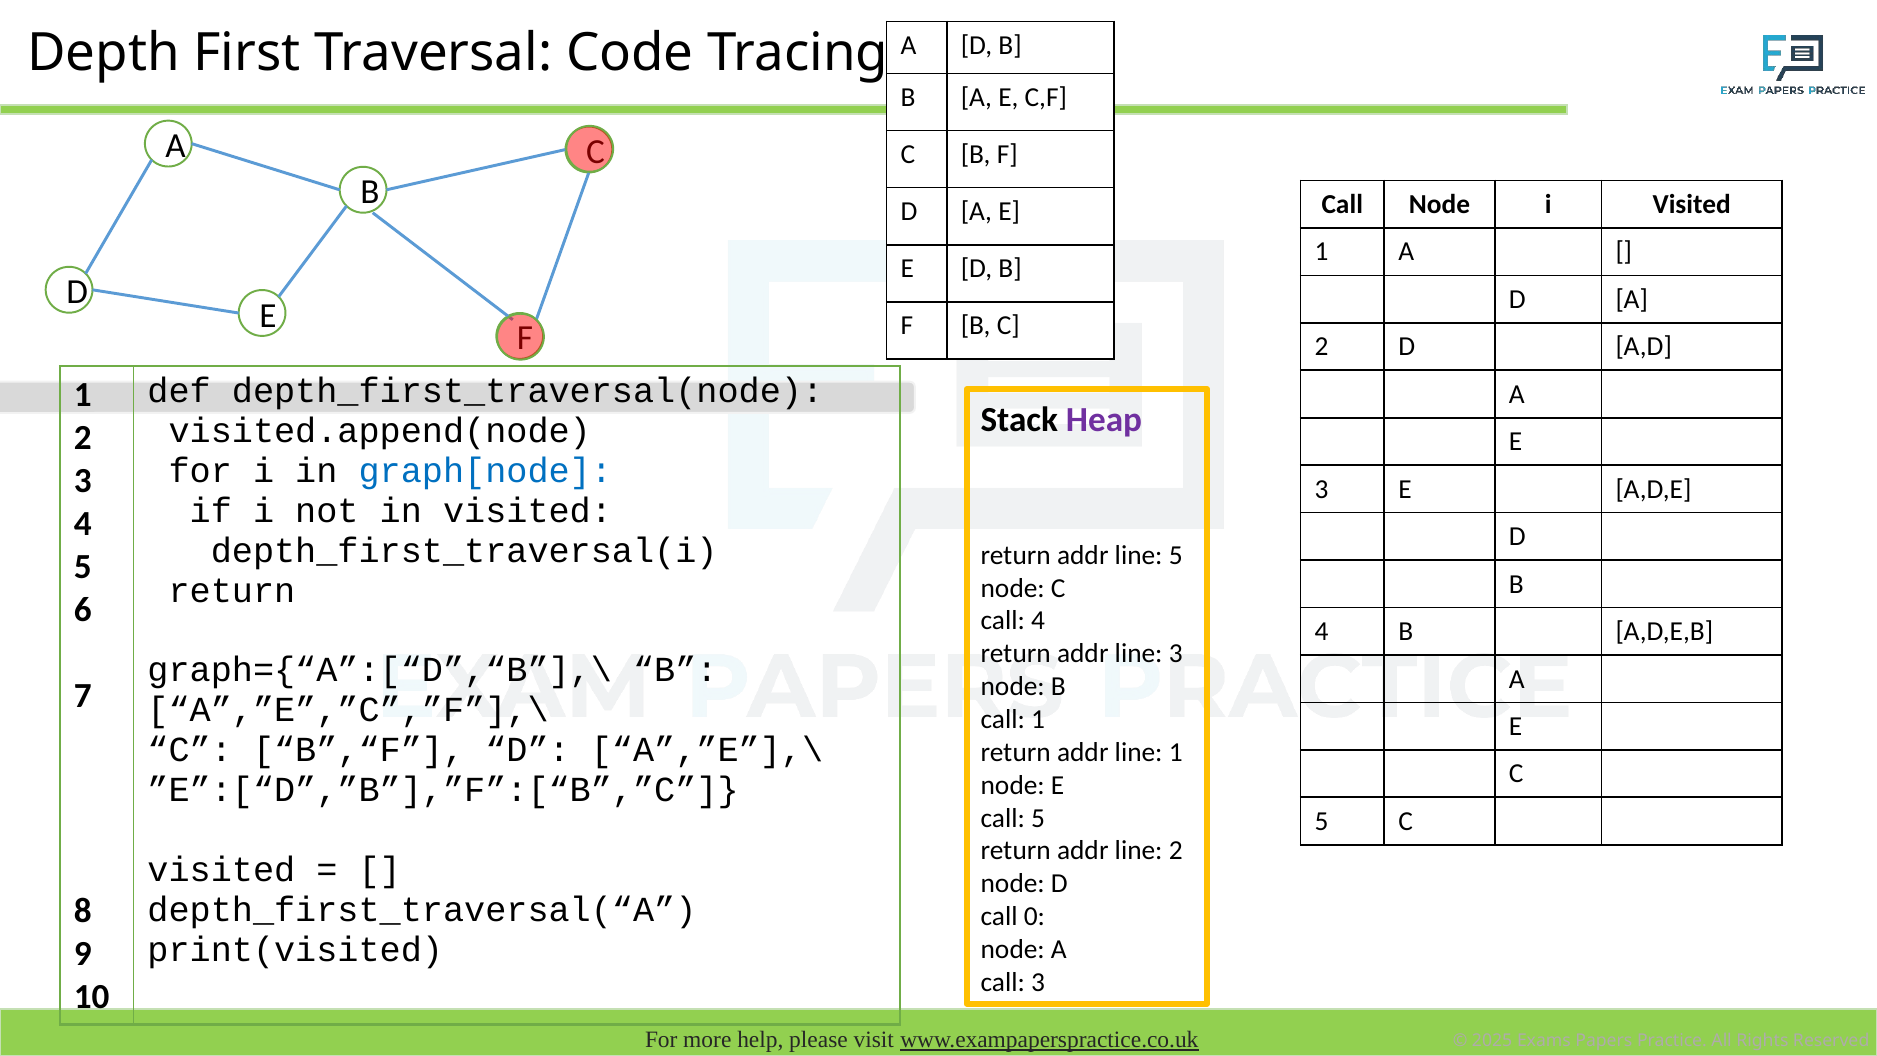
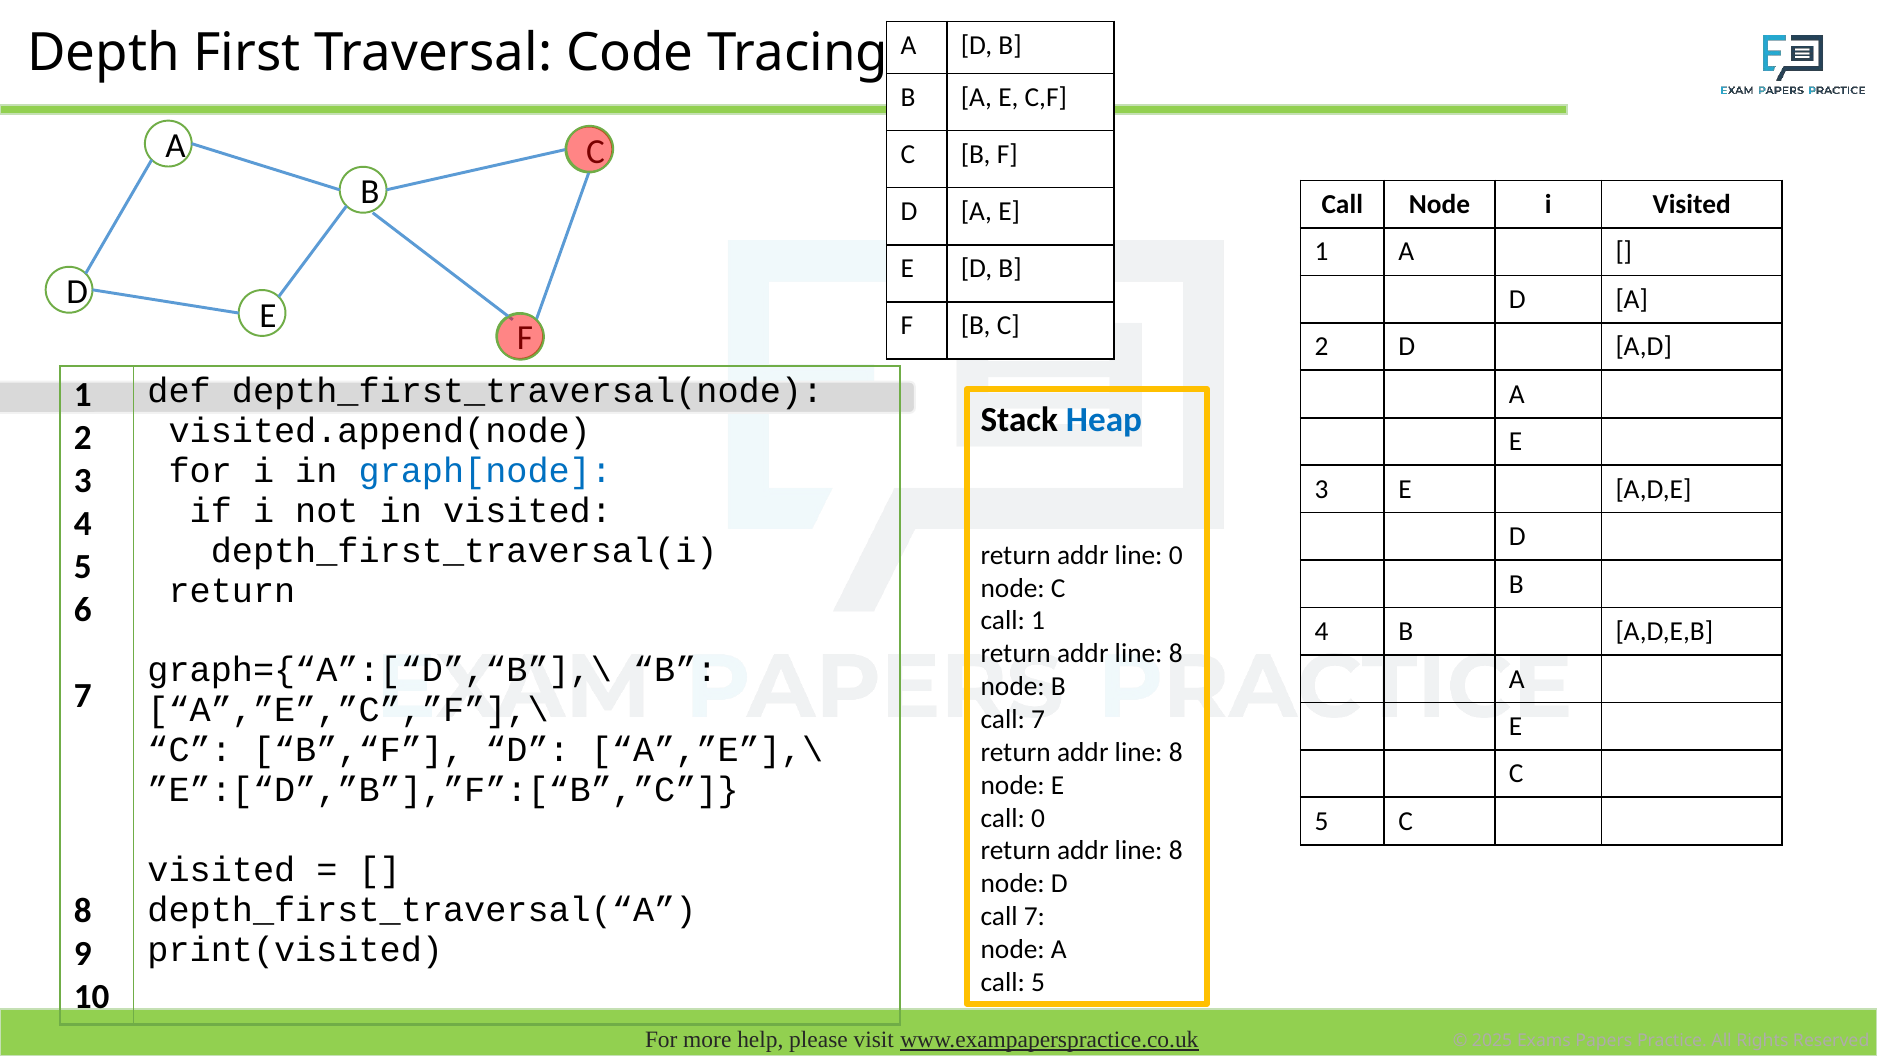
Heap colour: purple -> blue (1104, 419)
line 5: 5 -> 0 (1176, 555)
call 4: 4 -> 1 (1038, 621)
3: 3 -> 8 (1176, 654)
1: 1 -> 7 (1038, 719)
1: 1 -> 8 (1176, 752)
call 5: 5 -> 0 (1038, 818)
2: 2 -> 8 (1176, 851)
0: 0 -> 7 (1034, 917)
call 3: 3 -> 5 (1038, 982)
